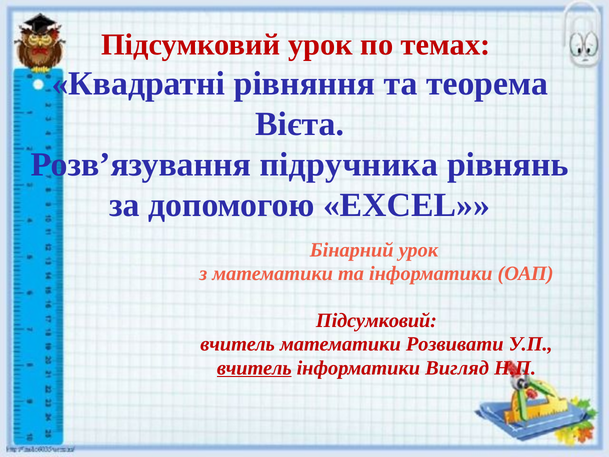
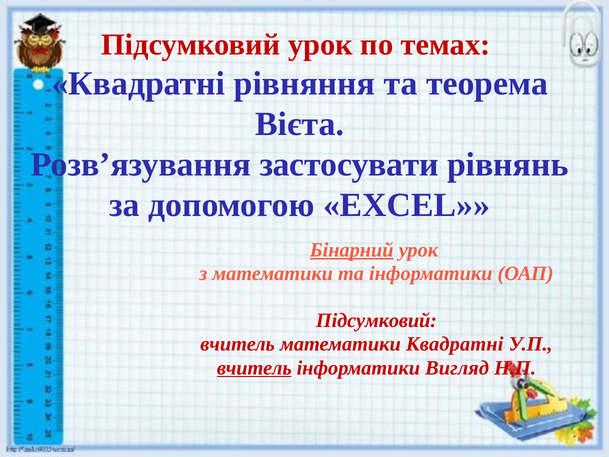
підручника: підручника -> застосувати (349, 165)
Бінарний underline: none -> present (352, 250)
математики Розвивати: Розвивати -> Квадратні (455, 344)
